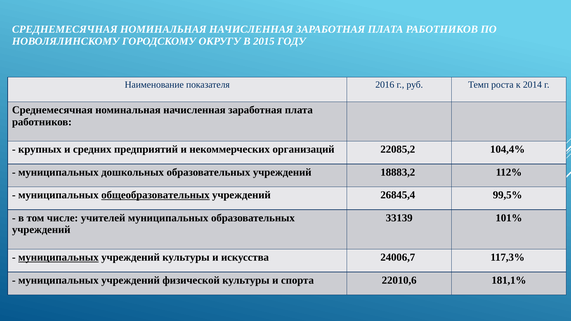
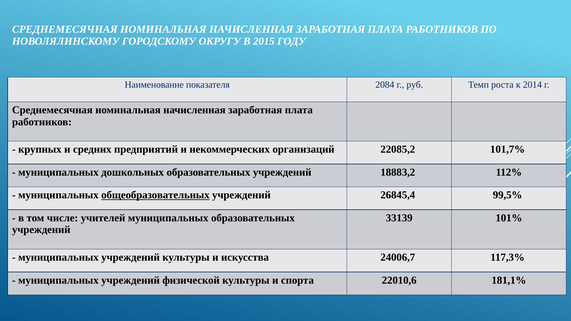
2016: 2016 -> 2084 (385, 85)
104,4%: 104,4% -> 101,7% (508, 149)
муниципальных underline: present -> none (58, 257)
